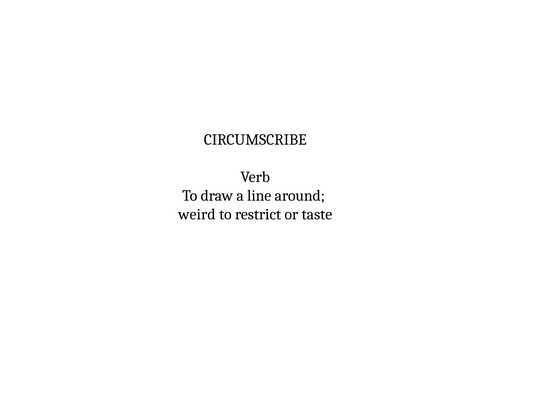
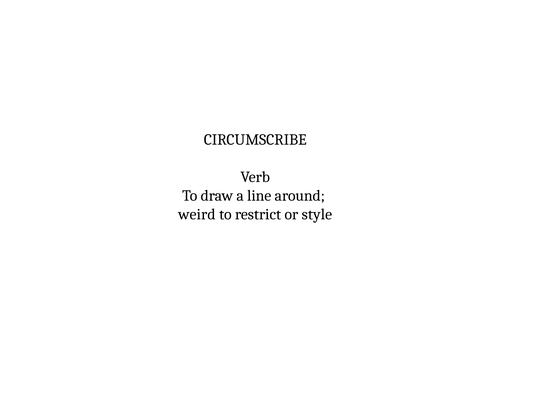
taste: taste -> style (317, 215)
